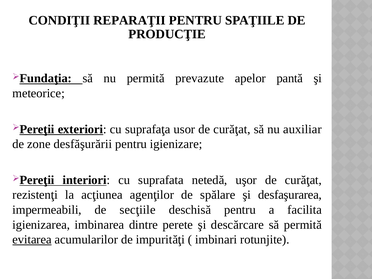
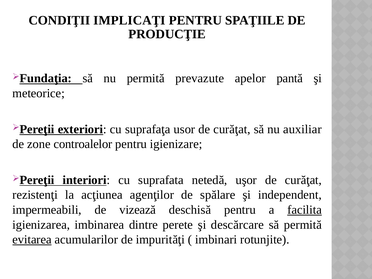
REPARAŢII: REPARAŢII -> IMPLICAŢI (130, 20)
desfăşurării: desfăşurării -> controalelor (83, 144)
desfaşurarea: desfaşurarea -> independent (290, 195)
secţiile: secţiile -> vizează (138, 210)
facilita underline: none -> present (305, 210)
